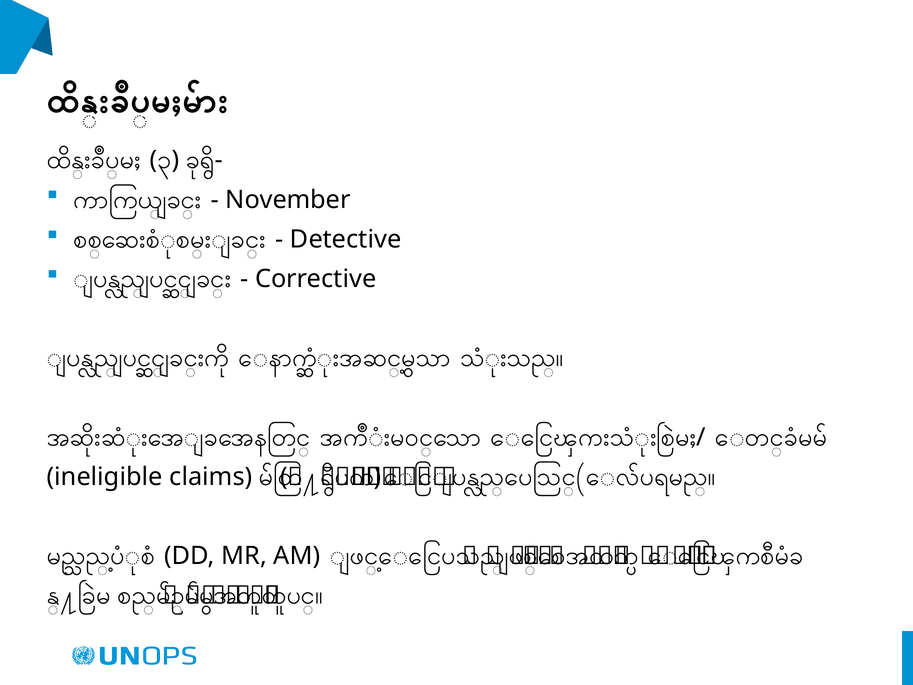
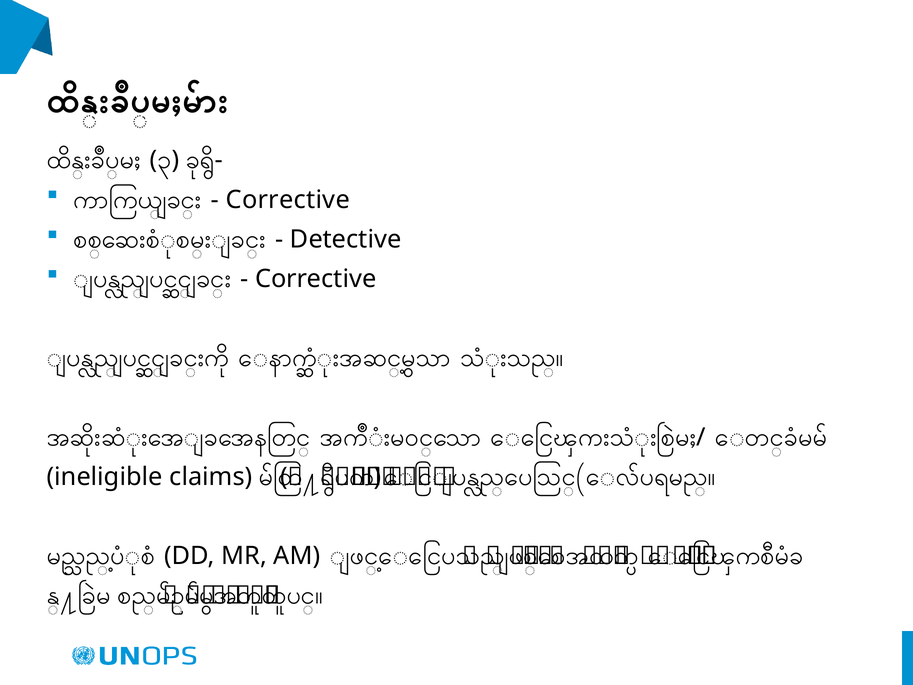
November: November -> Corrective (288, 200)
